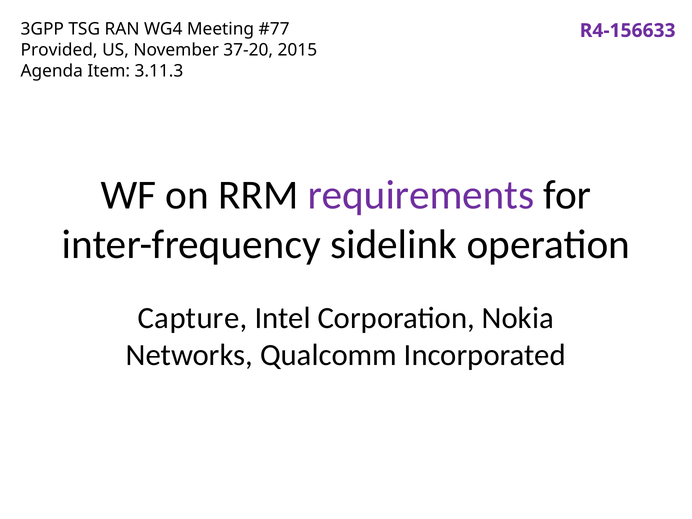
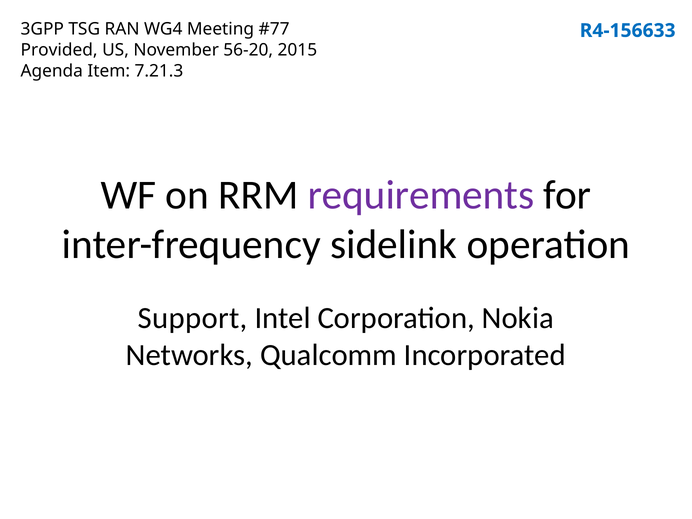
R4-156633 colour: purple -> blue (628, 31)
37-20: 37-20 -> 56-20 (248, 50)
3.11.3: 3.11.3 -> 7.21.3 (159, 71)
Capture: Capture -> Support (193, 318)
